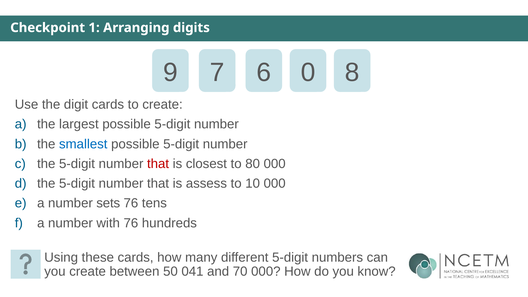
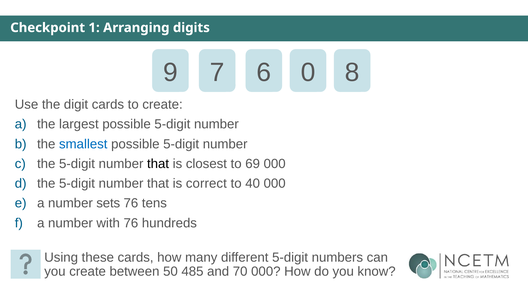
that colour: red -> black (158, 164)
80: 80 -> 69 (253, 164)
assess: assess -> correct (206, 184)
10: 10 -> 40 (253, 184)
041: 041 -> 485 (192, 272)
